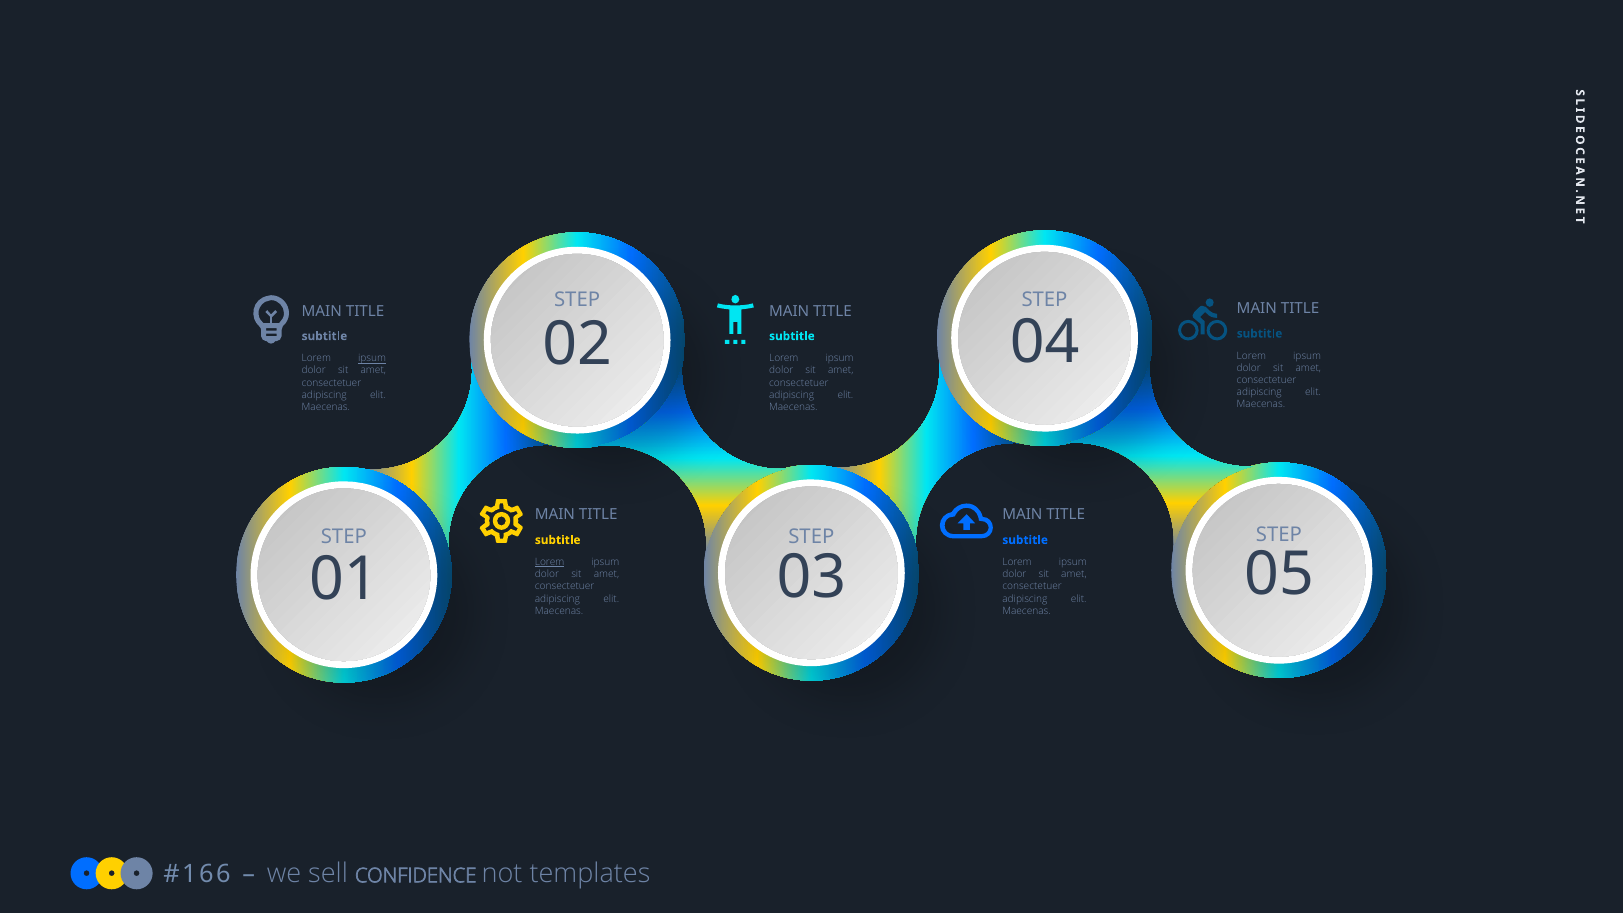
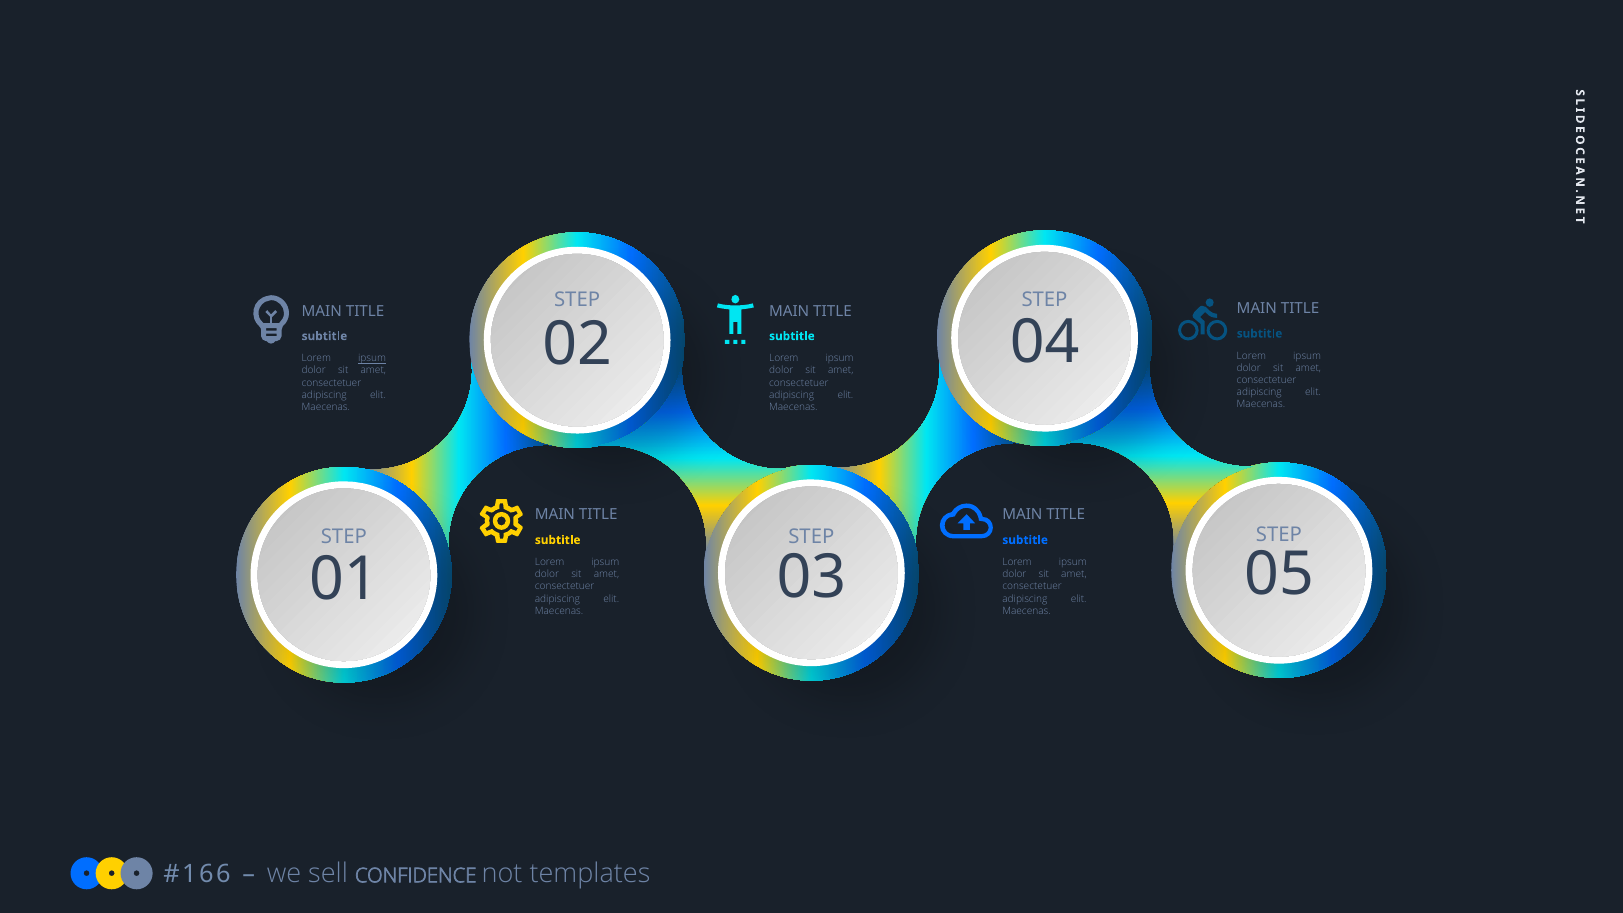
Lorem underline: present -> none (550, 562)
